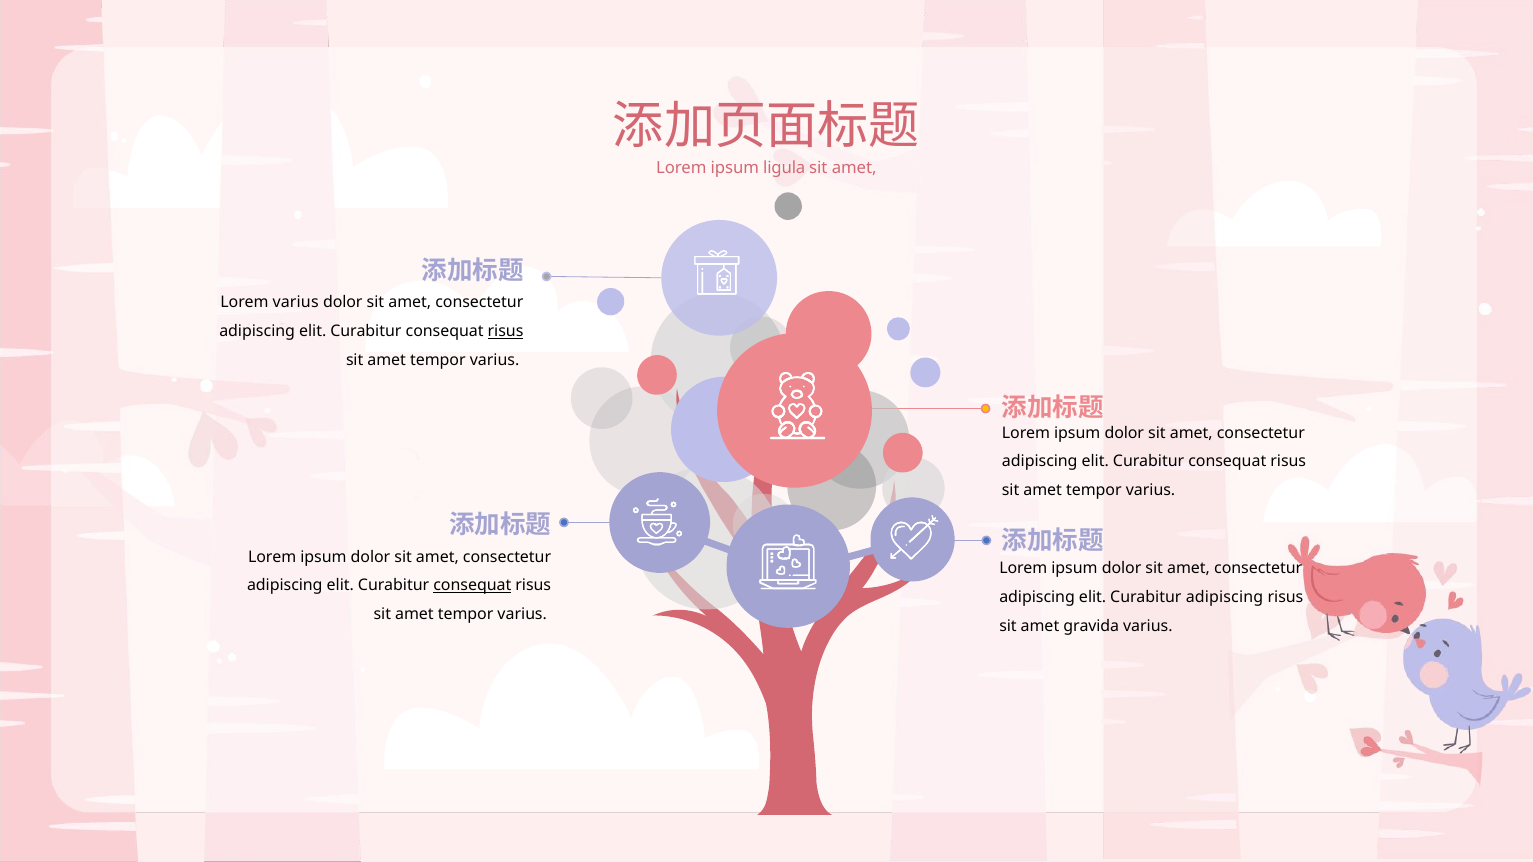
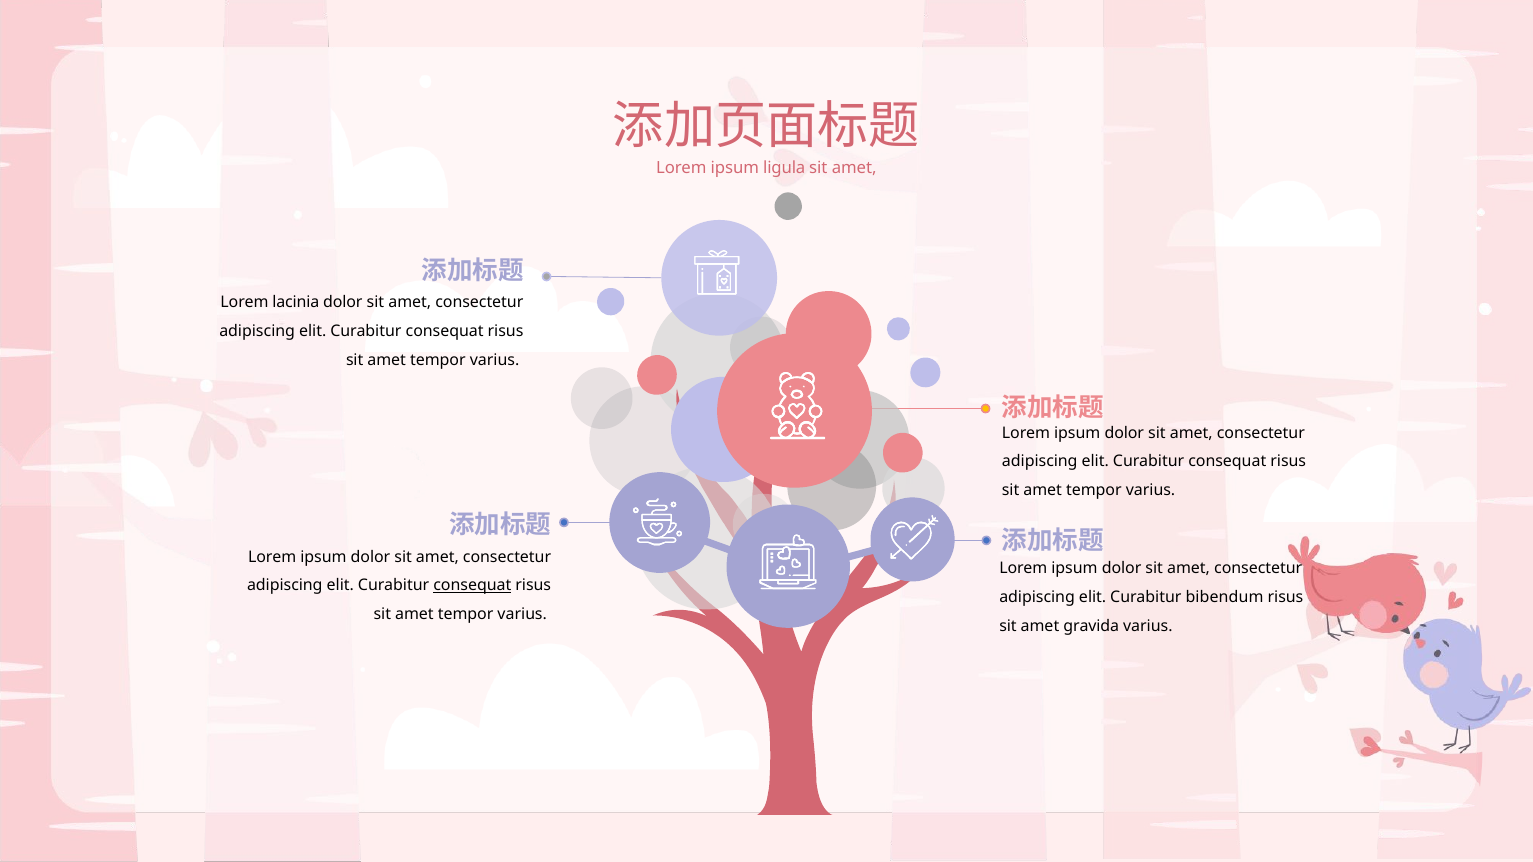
Lorem varius: varius -> lacinia (296, 302)
risus underline: present -> none (506, 331)
Curabitur adipiscing: adipiscing -> bibendum (1225, 597)
